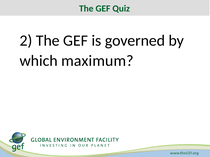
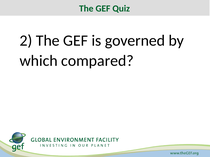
maximum: maximum -> compared (97, 61)
